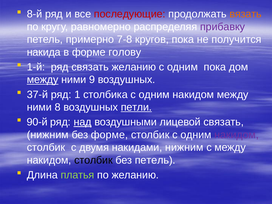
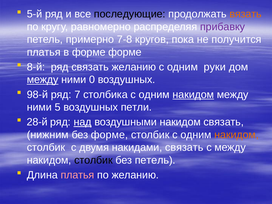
8-й: 8-й -> 5-й (35, 14)
последующие colour: red -> black (130, 14)
накида: накида -> платья (44, 52)
форме голову: голову -> форме (125, 52)
1-й: 1-й -> 8-й (36, 67)
одним пока: пока -> руки (215, 67)
9: 9 -> 0 (92, 80)
37-й: 37-й -> 98-й (37, 95)
1: 1 -> 7 (77, 95)
накидом underline: none -> present (193, 95)
8: 8 -> 5 (58, 107)
петли underline: present -> none (136, 107)
90-й: 90-й -> 28-й (37, 122)
воздушными лицевой: лицевой -> накидом (180, 122)
накидом colour: purple -> orange (237, 135)
накидами нижним: нижним -> связать (184, 147)
платья colour: light green -> pink (77, 175)
